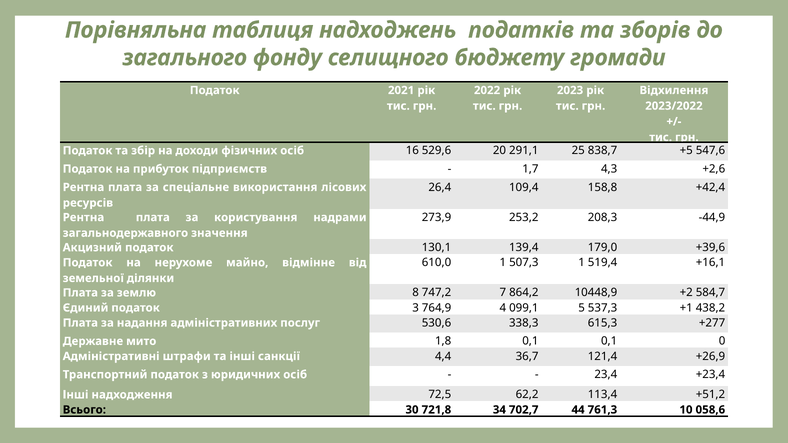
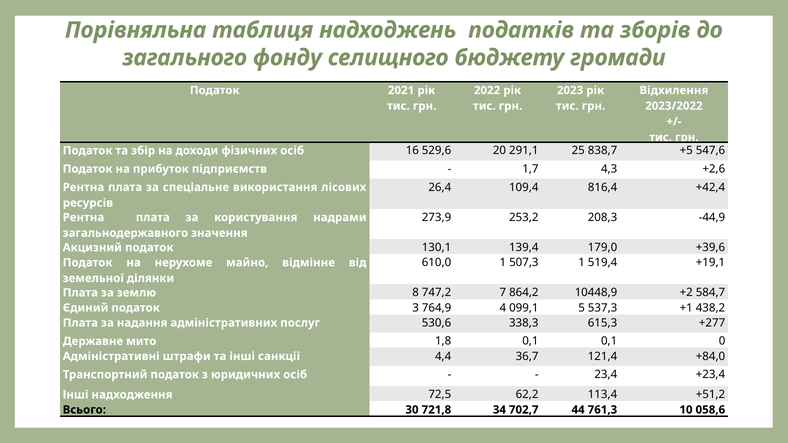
158,8: 158,8 -> 816,4 (603, 187)
+16,1: +16,1 -> +19,1 (710, 263)
+26,9: +26,9 -> +84,0 (710, 356)
